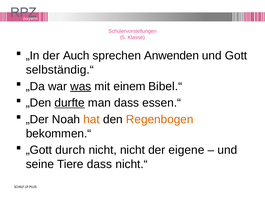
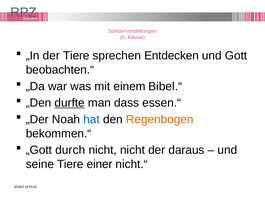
der Auch: Auch -> Tiere (76, 56)
Anwenden: Anwenden -> Entdecken (172, 56)
selbständig.“: selbständig.“ -> beobachten.“ (60, 70)
was underline: present -> none (81, 86)
hat colour: orange -> blue (92, 119)
eigene: eigene -> daraus (186, 150)
Tiere dass: dass -> einer (100, 164)
